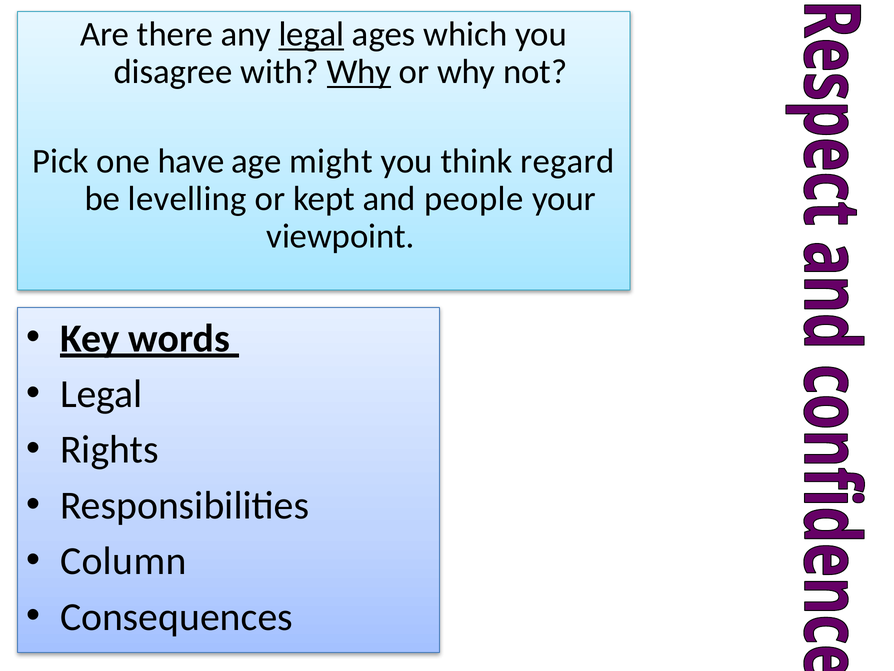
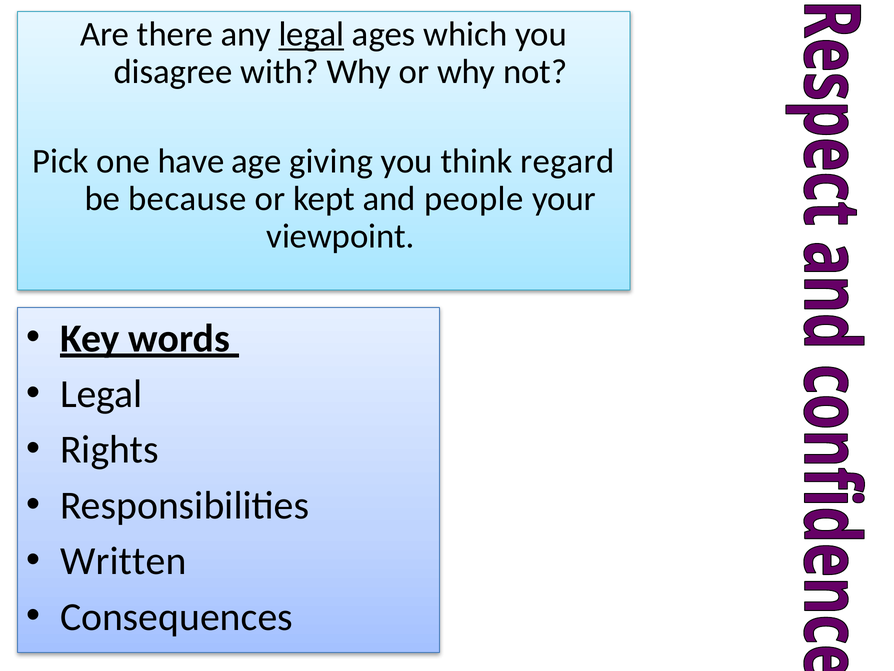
Why underline: present -> none (359, 72)
might: might -> giving (331, 161)
levelling: levelling -> because (187, 199)
Column: Column -> Written (123, 561)
